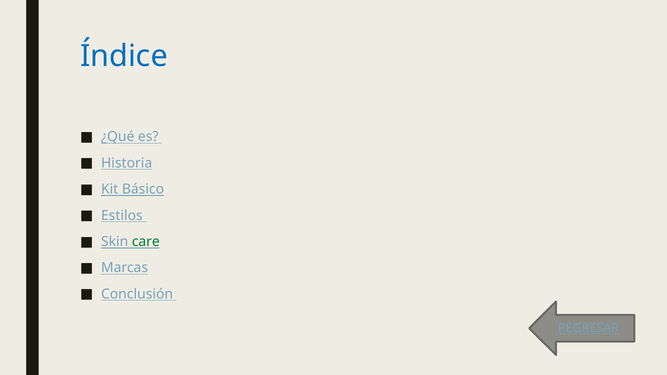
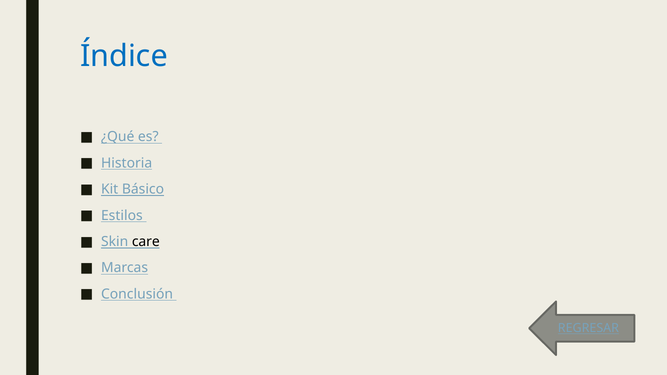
care colour: green -> black (146, 242)
